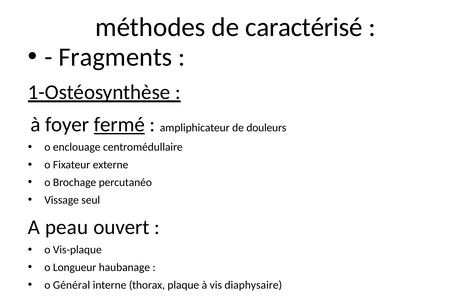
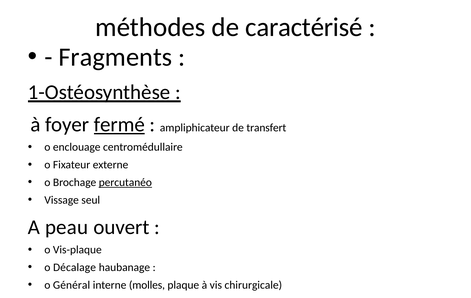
douleurs: douleurs -> transfert (266, 128)
percutanéo underline: none -> present (125, 182)
Longueur: Longueur -> Décalage (75, 267)
thorax: thorax -> molles (147, 285)
diaphysaire: diaphysaire -> chirurgicale (253, 285)
